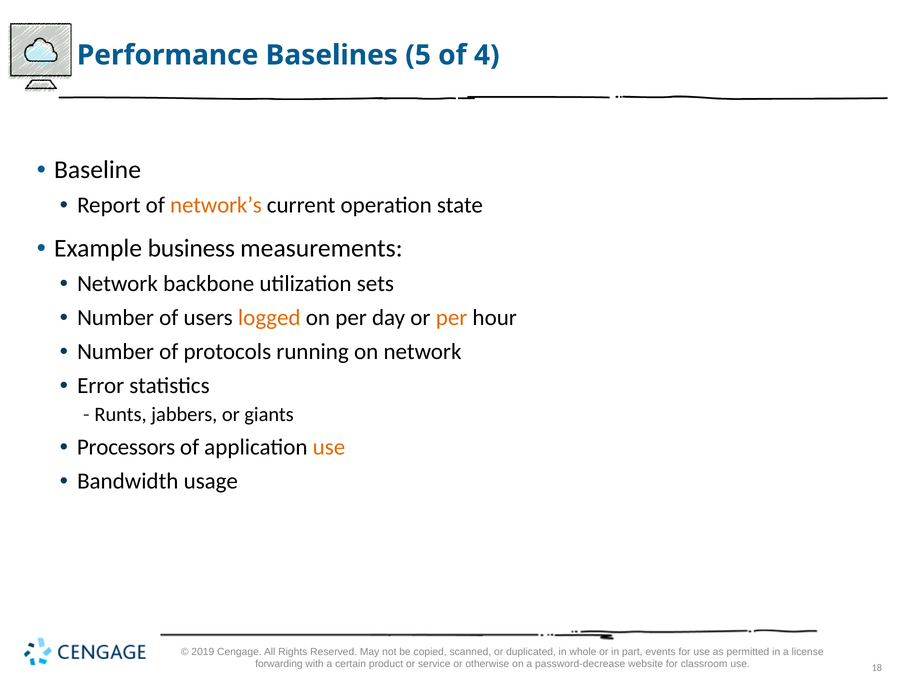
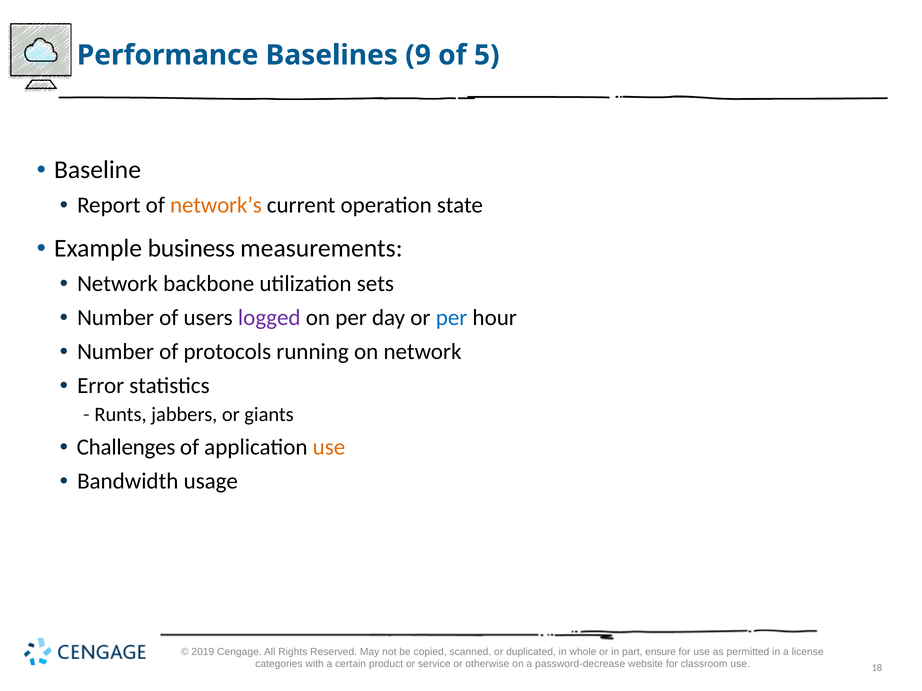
5: 5 -> 9 (418, 55)
4: 4 -> 5 (487, 55)
logged colour: orange -> purple (269, 318)
per colour: orange -> blue (452, 318)
Processors: Processors -> Challenges (126, 447)
events: events -> ensure (661, 652)
forwarding: forwarding -> categories (279, 665)
